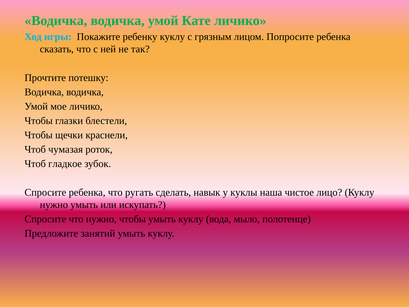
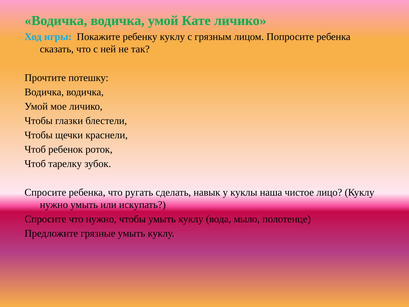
чумазая: чумазая -> ребенок (66, 149)
гладкое: гладкое -> тарелку (65, 164)
занятий: занятий -> грязные (98, 233)
